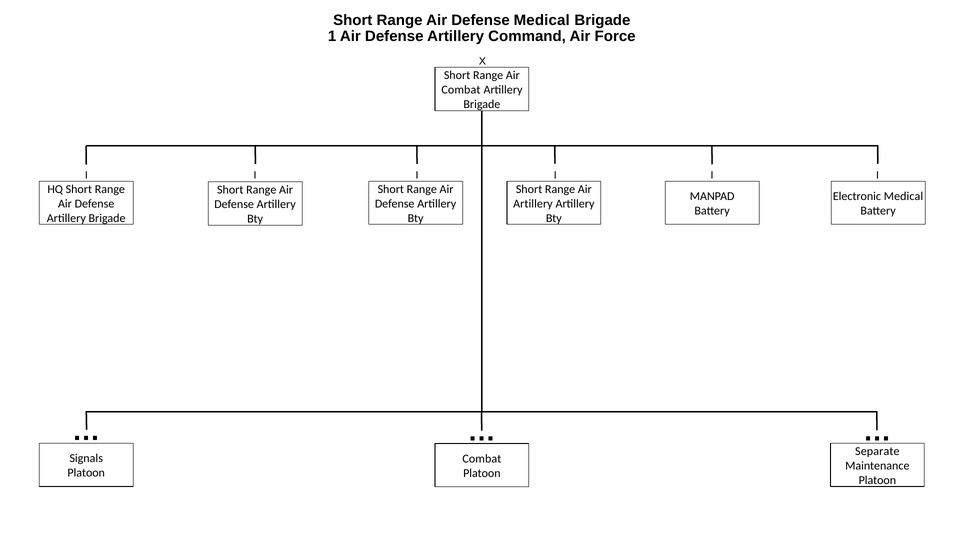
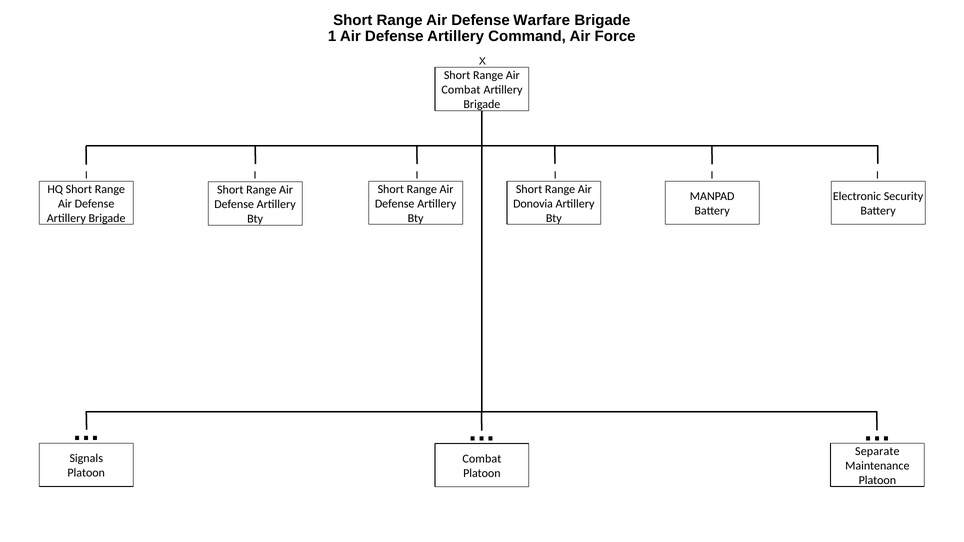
Defense Medical: Medical -> Warfare (542, 20)
Electronic Medical: Medical -> Security (904, 196)
Artillery: Artillery -> Donovia (533, 204)
